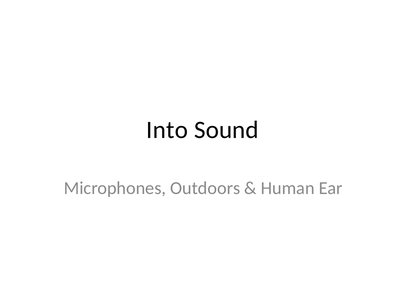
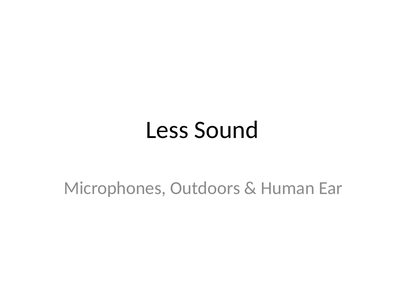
Into: Into -> Less (167, 130)
